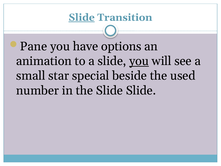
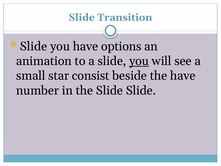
Slide underline: present -> none (82, 17)
Pane: Pane -> Slide (34, 46)
special: special -> consist (91, 76)
the used: used -> have (183, 76)
